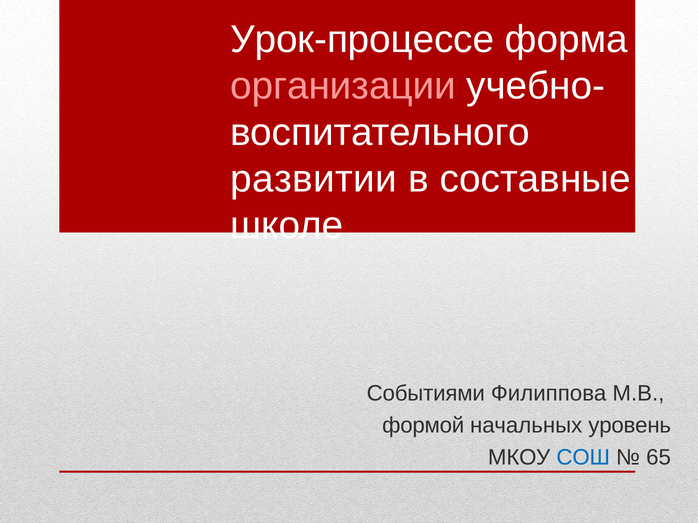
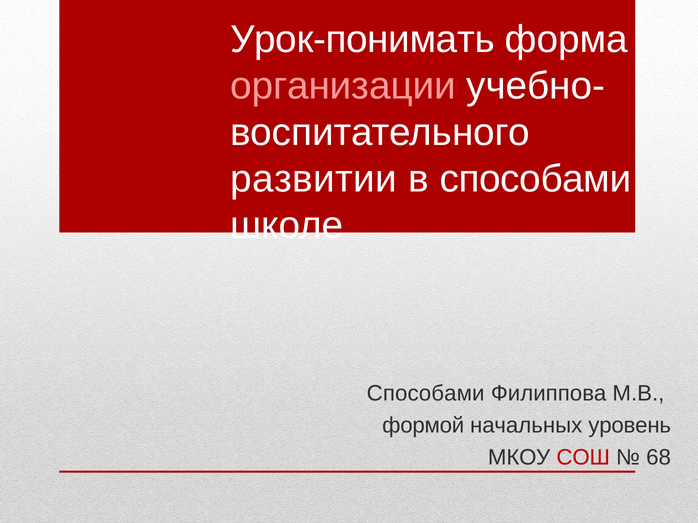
Урок-процессе: Урок-процессе -> Урок-понимать (362, 40)
в составные: составные -> способами (535, 179)
Событиями: Событиями -> Способами (426, 394)
СОШ colour: blue -> red (583, 458)
65: 65 -> 68 (659, 458)
